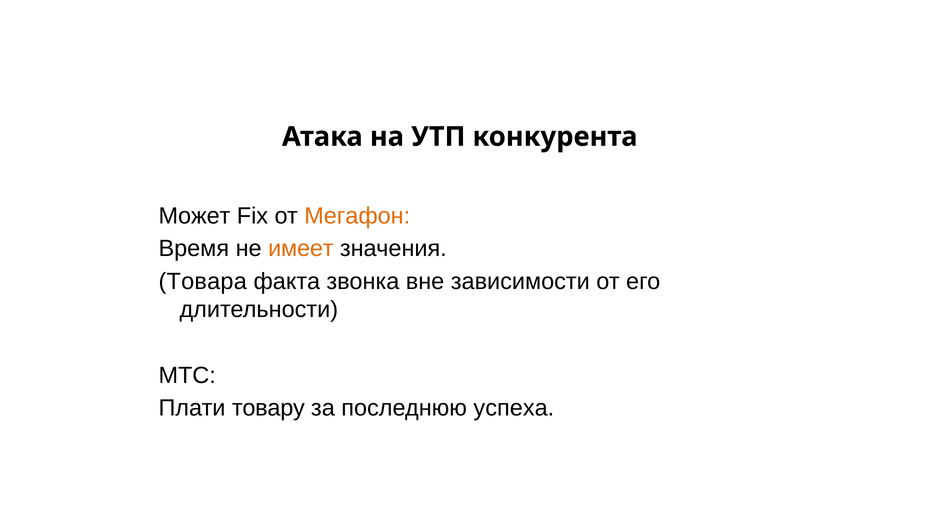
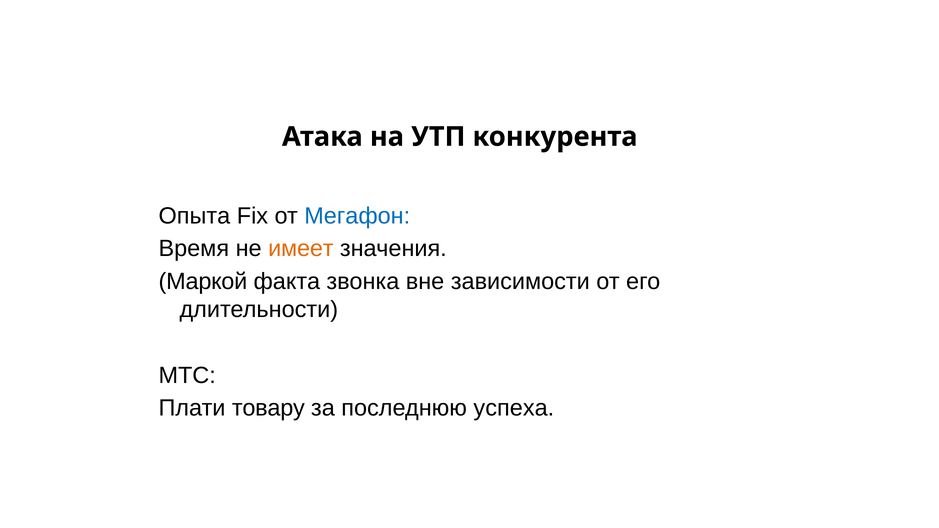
Может: Может -> Опыта (194, 216)
Мегафон colour: orange -> blue (357, 216)
Товара: Товара -> Маркой (203, 282)
